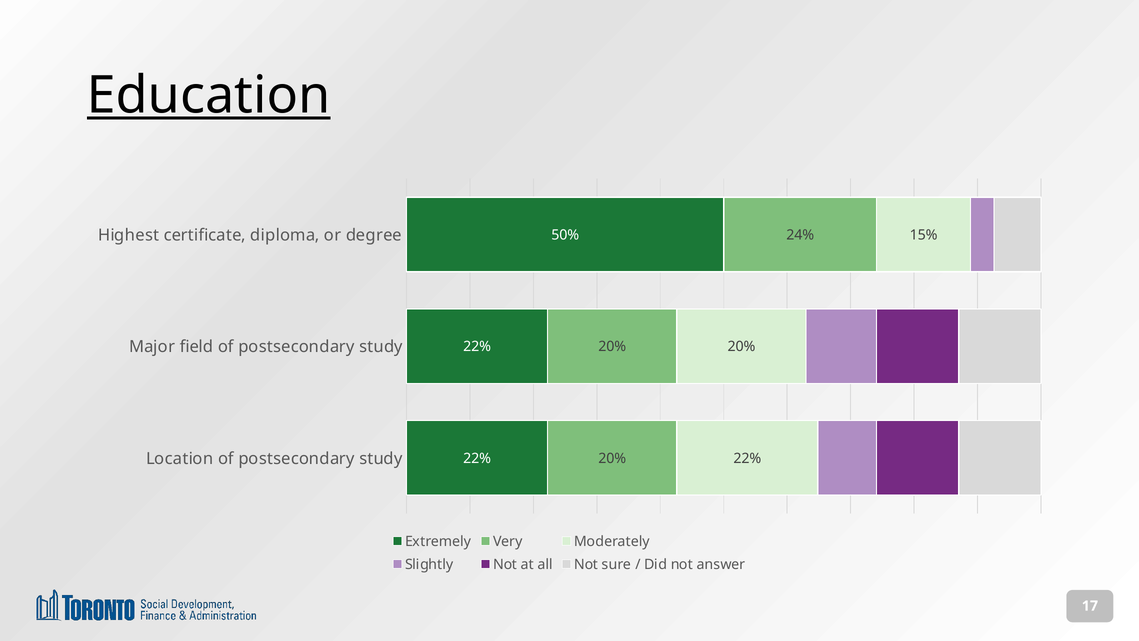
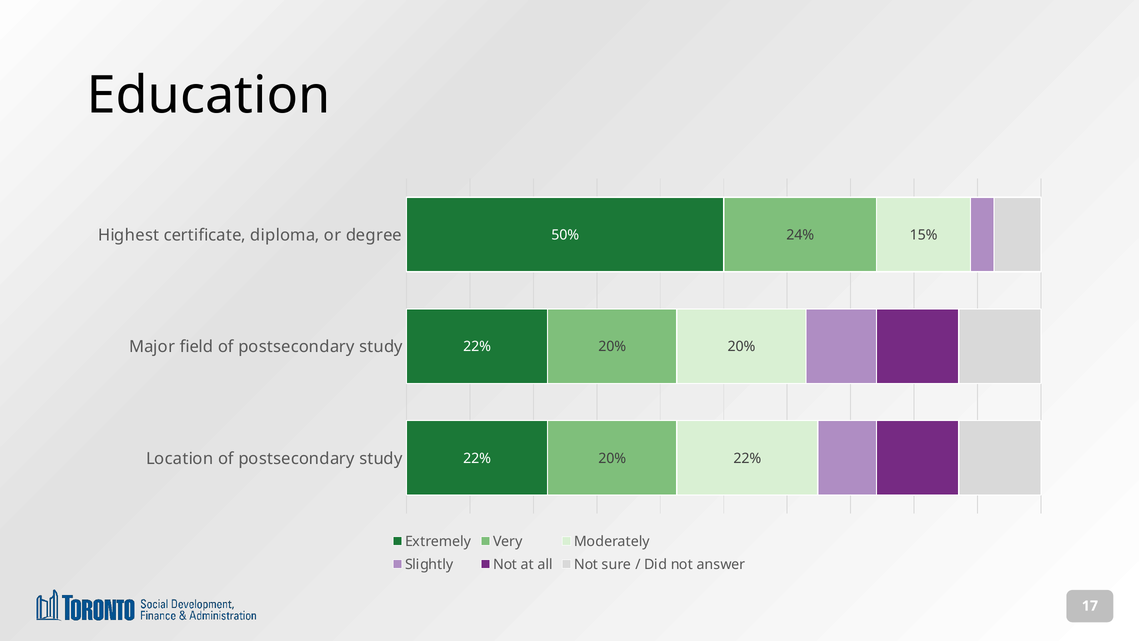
Education underline: present -> none (209, 96)
